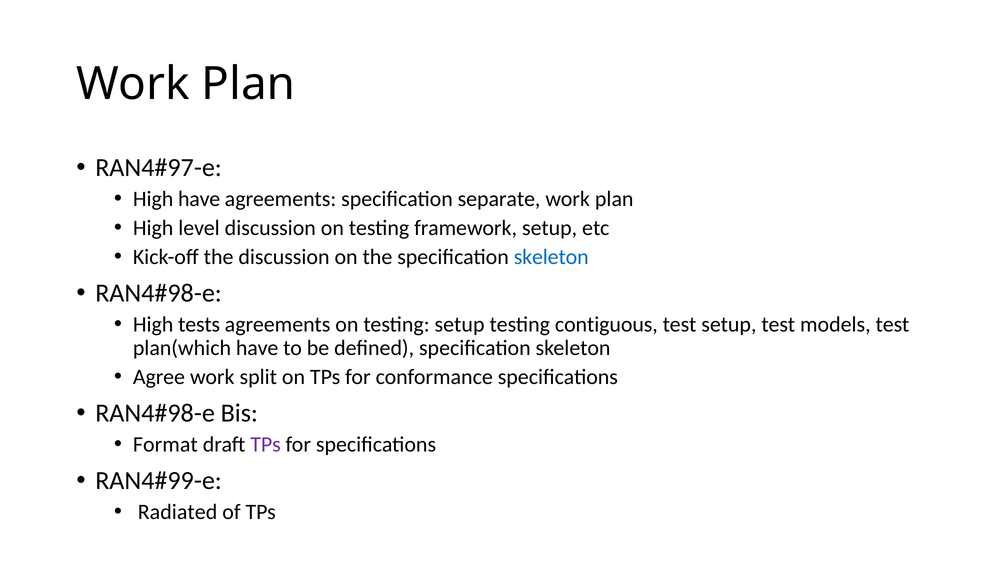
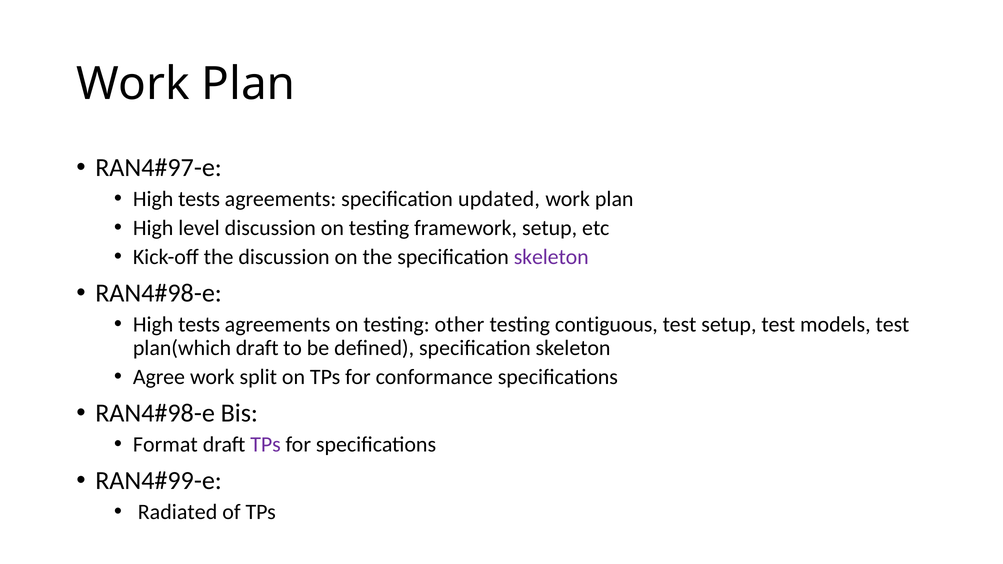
have: have -> tests (199, 199)
separate: separate -> updated (499, 199)
skeleton colour: blue -> purple (551, 257)
testing setup: setup -> other (459, 324)
plan(which have: have -> draft (257, 348)
